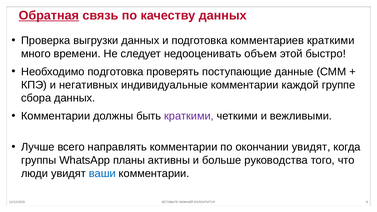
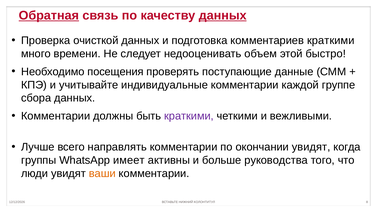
данных underline: none -> present (223, 15)
выгрузки: выгрузки -> очисткой (96, 41)
Необходимо подготовка: подготовка -> посещения (116, 72)
негативных: негативных -> учитывайте (89, 85)
планы: планы -> имеет (129, 160)
ваши colour: blue -> orange (102, 174)
